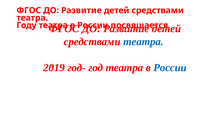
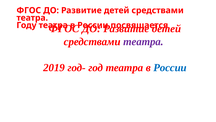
театра colour: blue -> purple (143, 42)
